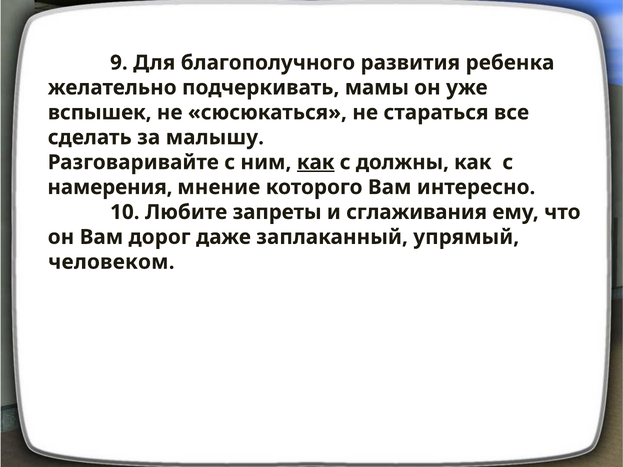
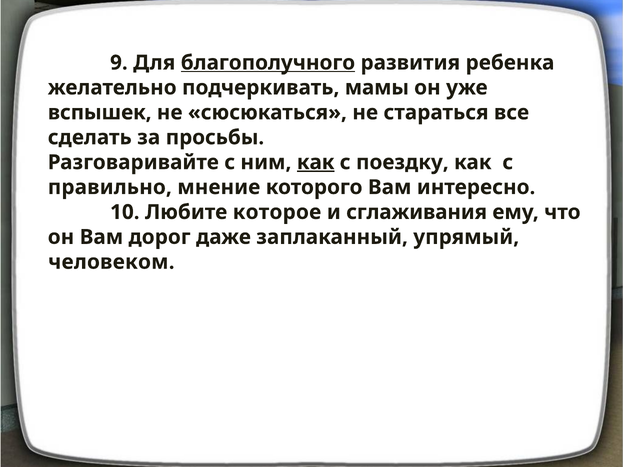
благополучного underline: none -> present (268, 63)
малышу: малышу -> просьбы (215, 137)
должны: должны -> поездку (402, 162)
намерения: намерения -> правильно (110, 187)
запреты: запреты -> которое (277, 212)
